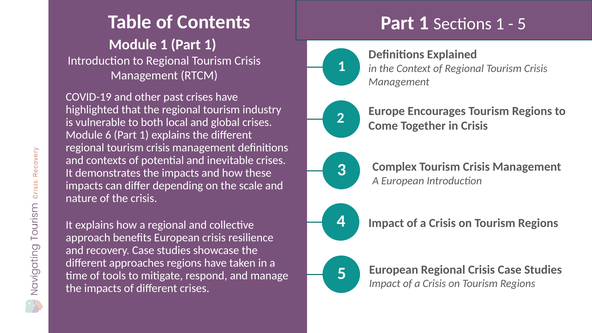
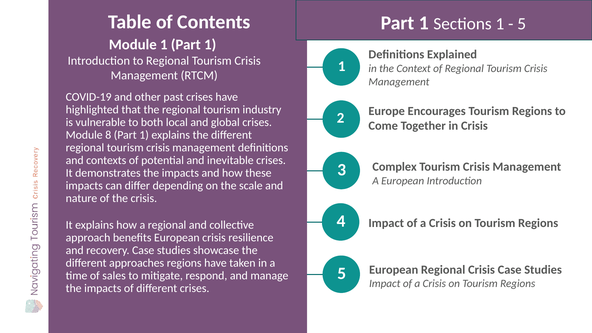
6: 6 -> 8 (108, 135)
tools: tools -> sales (114, 276)
